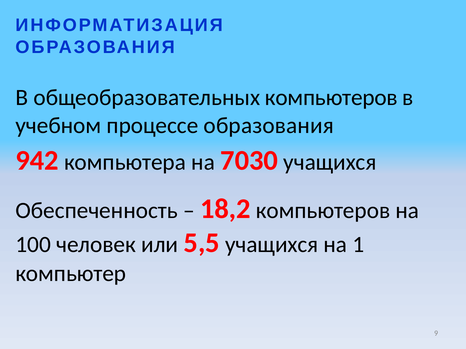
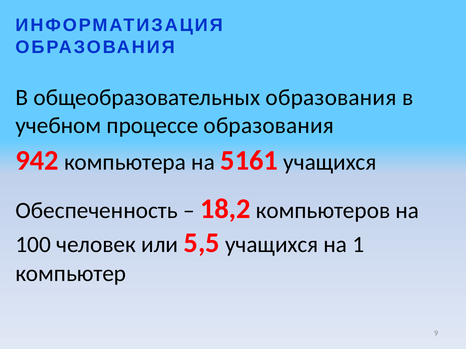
общеобразовательных компьютеров: компьютеров -> образования (331, 98)
7030: 7030 -> 5161 (249, 161)
